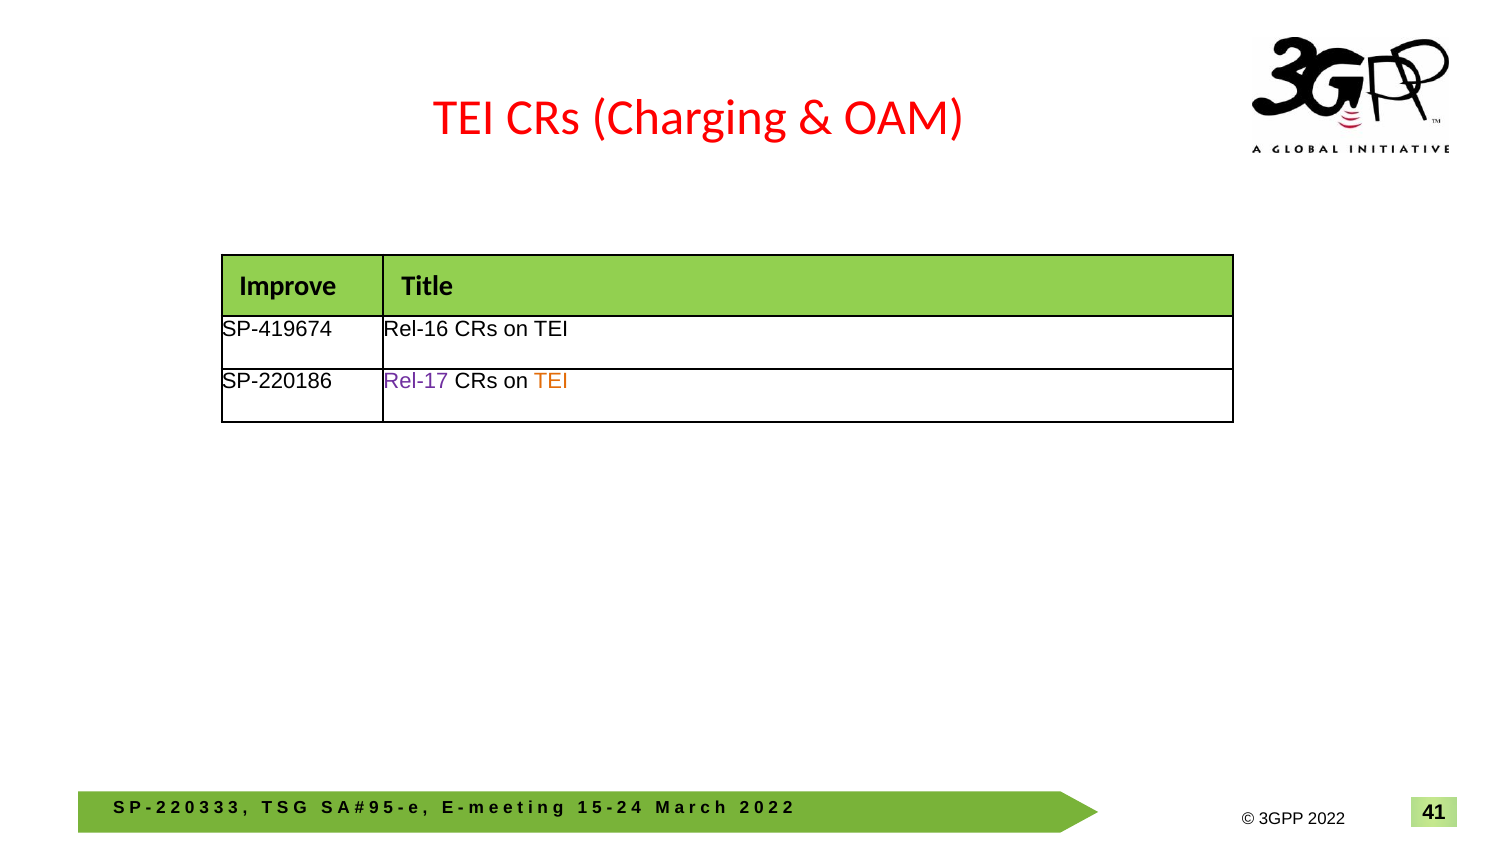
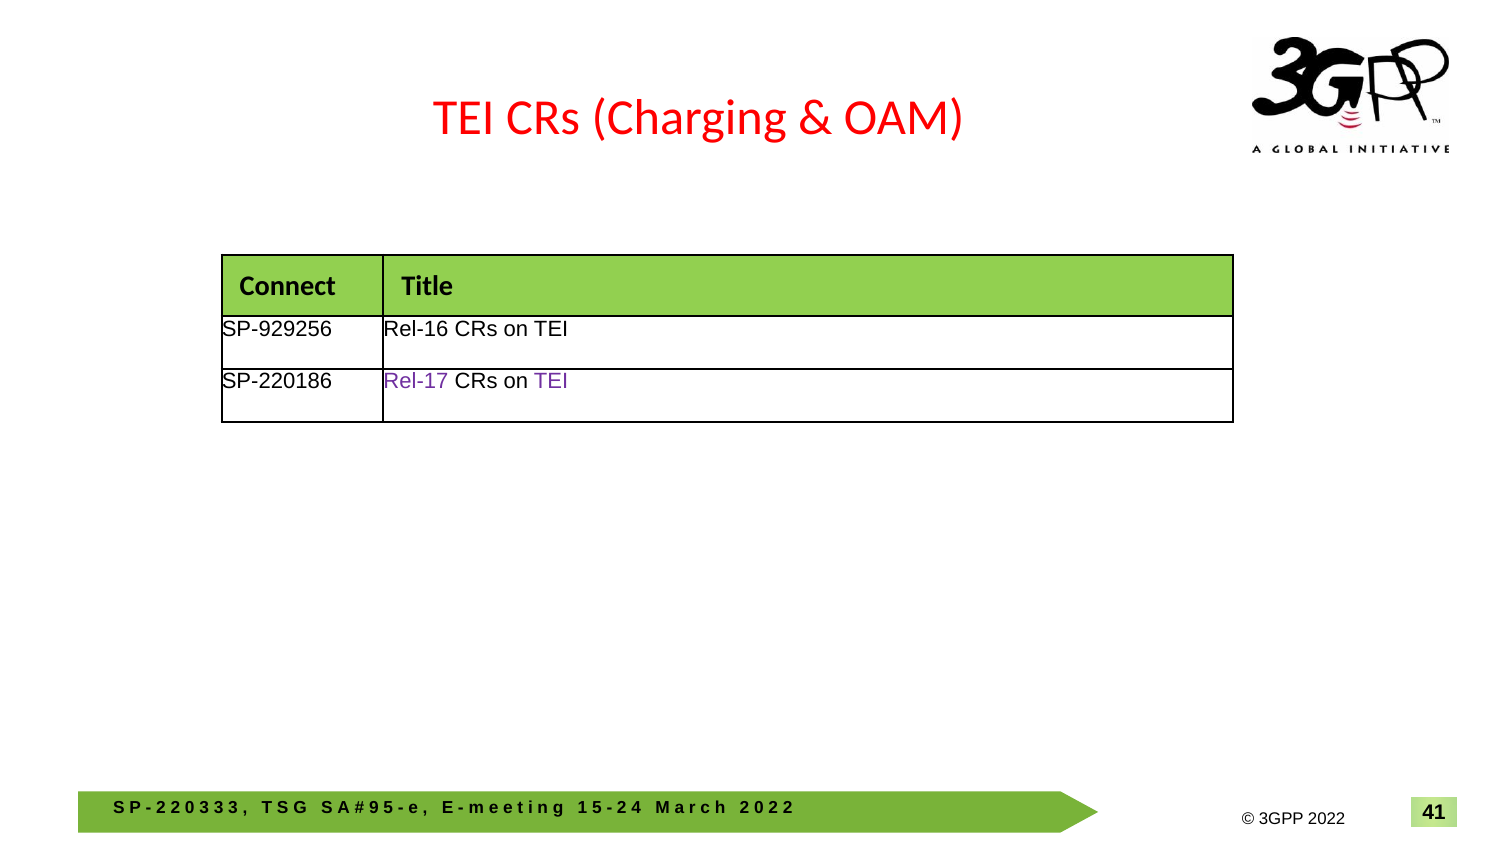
Improve: Improve -> Connect (288, 286)
SP-419674: SP-419674 -> SP-929256 (277, 329)
TEI colour: orange -> purple (551, 381)
